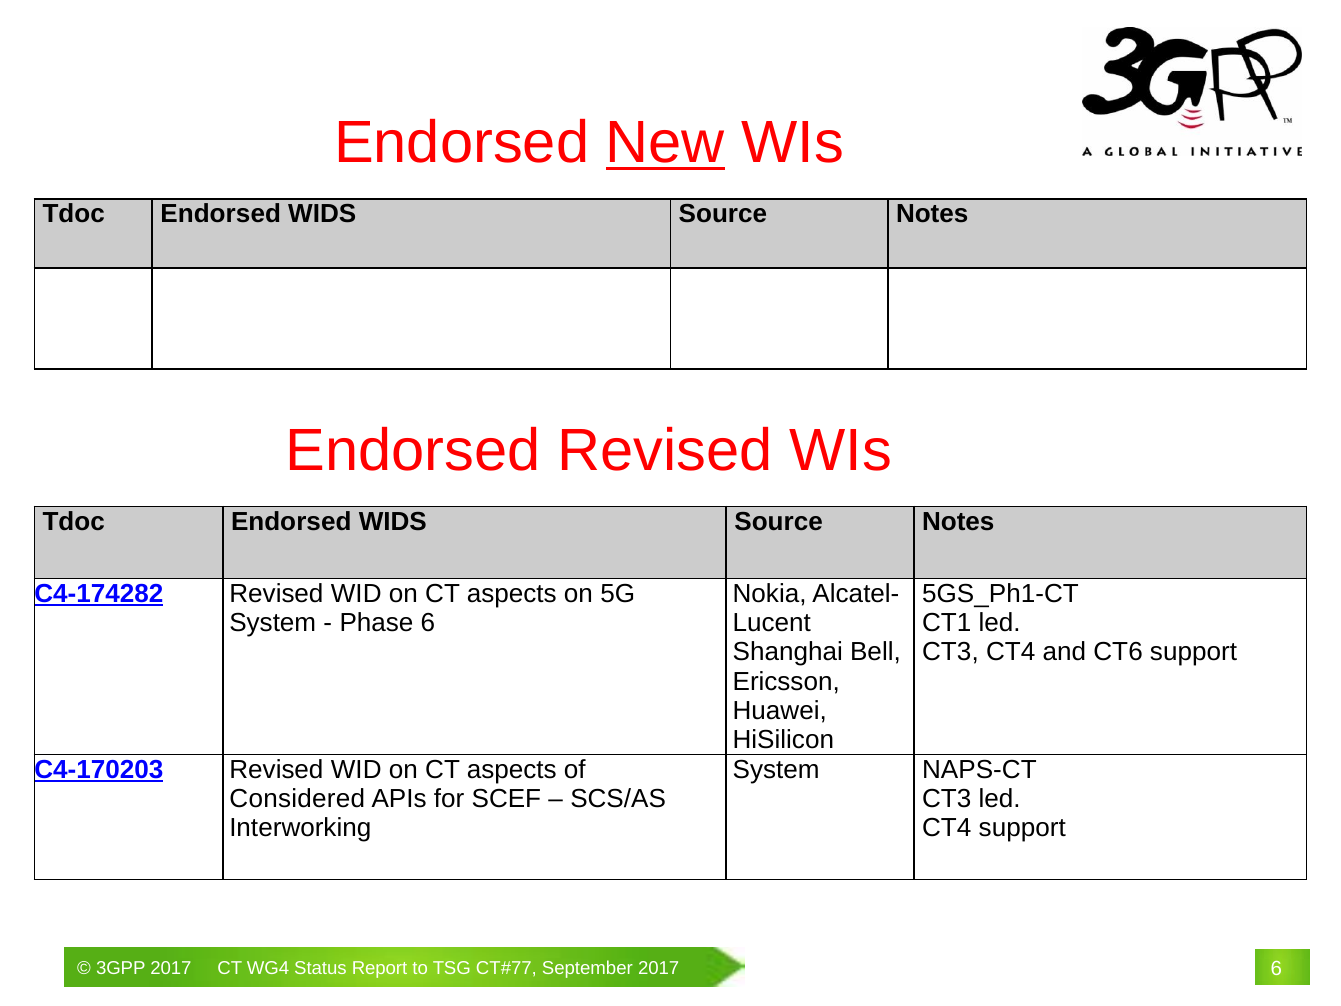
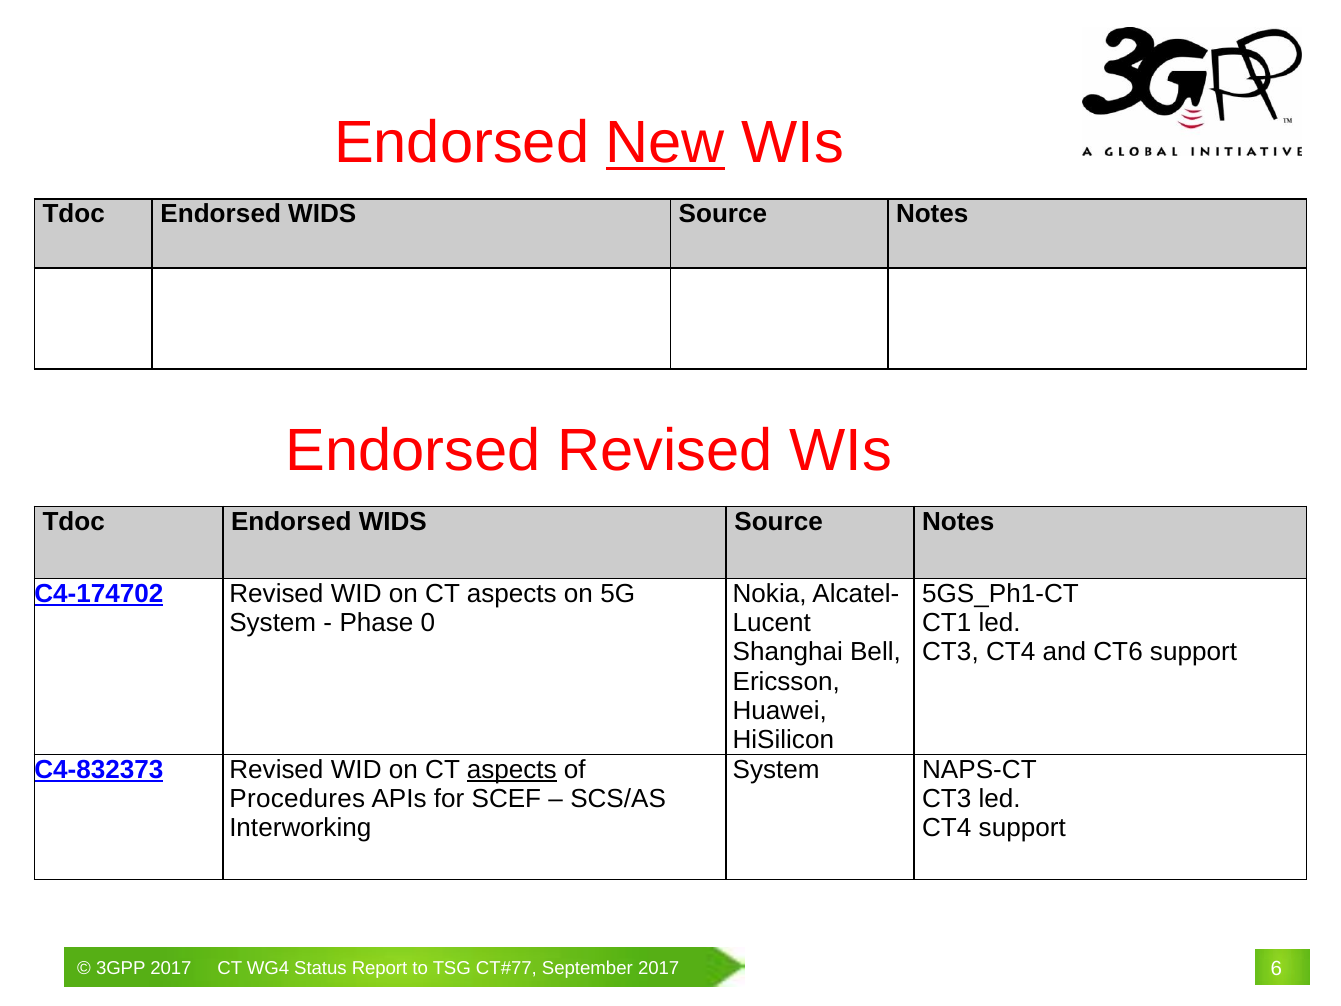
C4-174282: C4-174282 -> C4-174702 (99, 593)
Phase 6: 6 -> 0 (428, 623)
C4-170203: C4-170203 -> C4-832373 (99, 769)
aspects underline: none -> present (512, 769)
Considered: Considered -> Procedures (297, 799)
